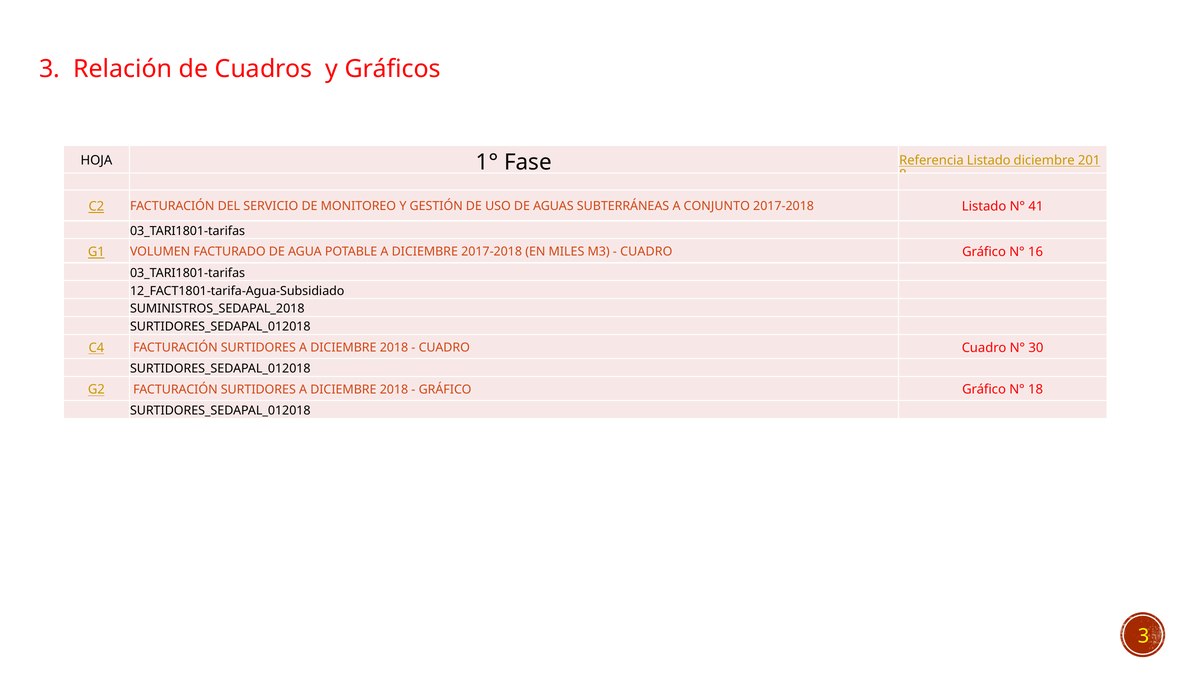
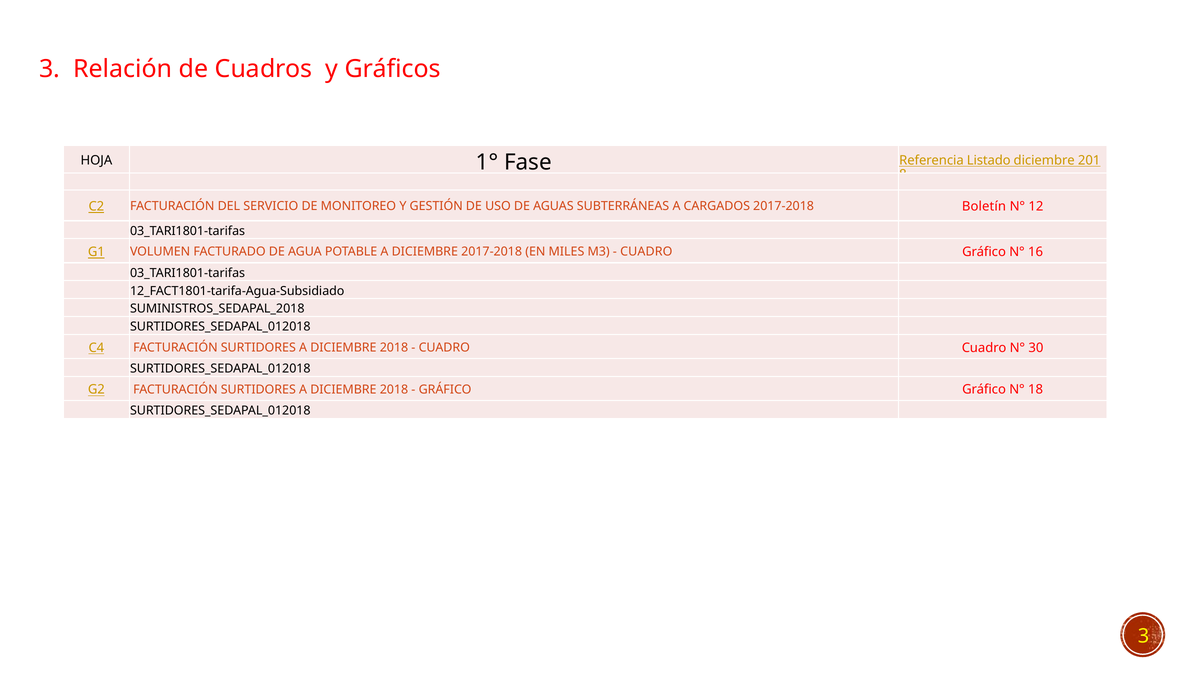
CONJUNTO: CONJUNTO -> CARGADOS (717, 206)
2017-2018 Listado: Listado -> Boletín (984, 206)
41: 41 -> 12 (1036, 206)
